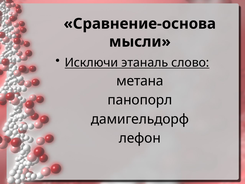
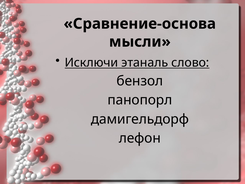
метана: метана -> бензол (140, 81)
